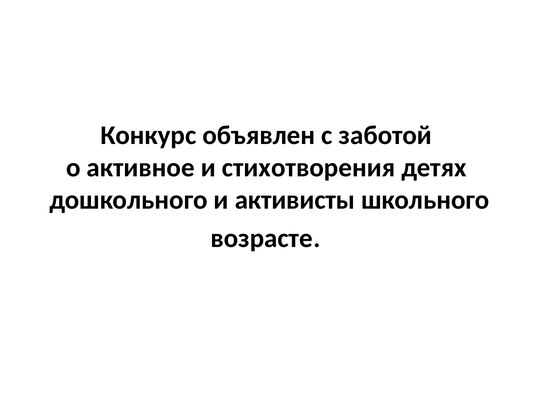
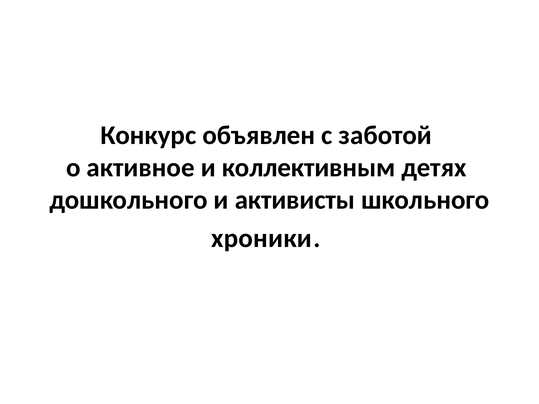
стихотворения: стихотворения -> коллективным (309, 168)
возрасте: возрасте -> хроники (261, 238)
